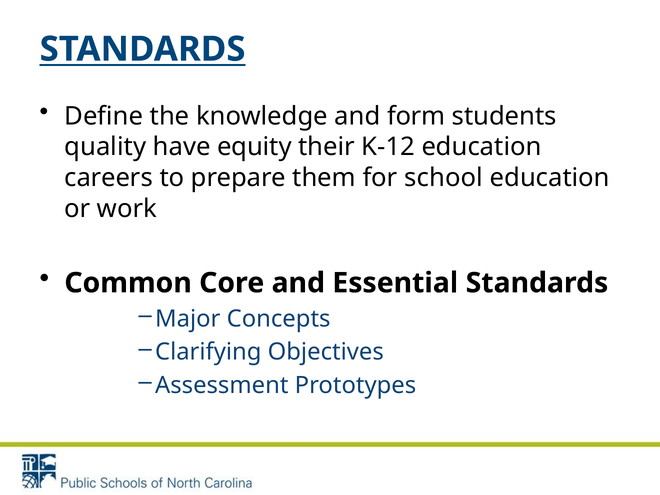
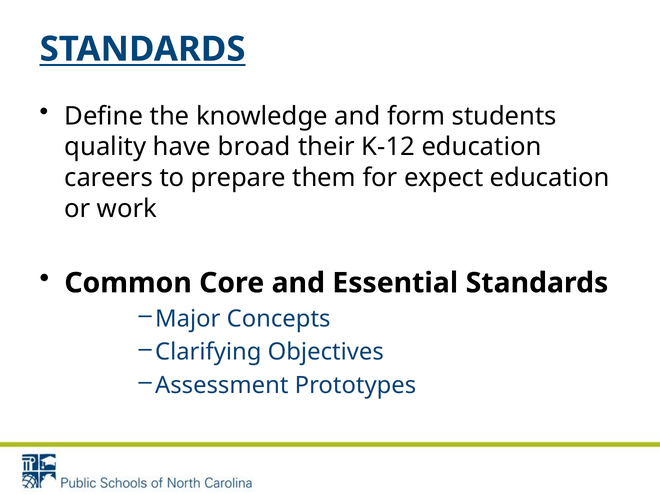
equity: equity -> broad (254, 147)
school: school -> expect (444, 178)
